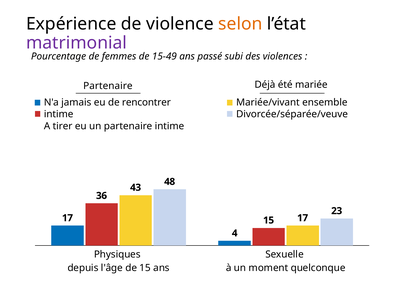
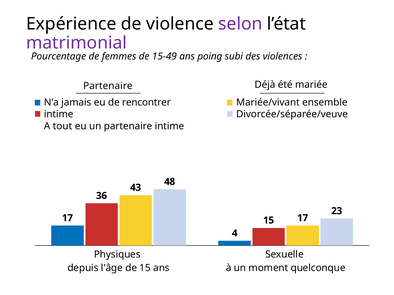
selon colour: orange -> purple (240, 24)
passé: passé -> poing (210, 57)
tirer: tirer -> tout (62, 126)
